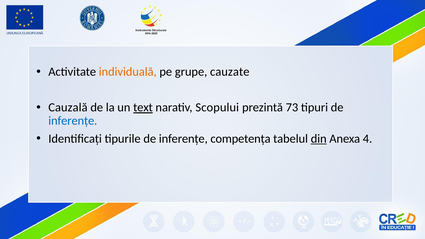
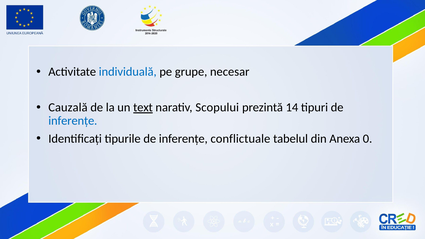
individuală colour: orange -> blue (128, 72)
cauzate: cauzate -> necesar (230, 72)
73: 73 -> 14 (292, 107)
competența: competența -> conflictuale (240, 139)
din underline: present -> none (319, 139)
4: 4 -> 0 (368, 139)
